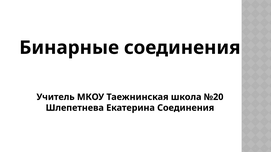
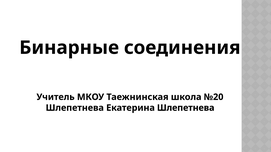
Екатерина Соединения: Соединения -> Шлепетнева (186, 108)
